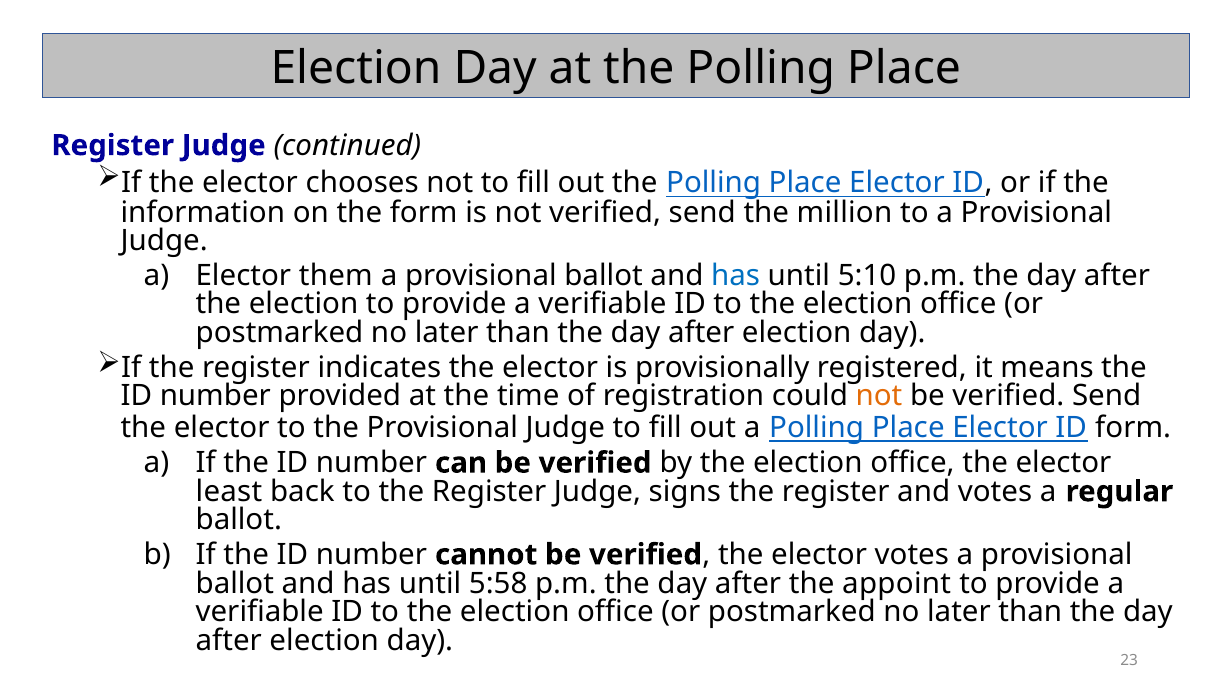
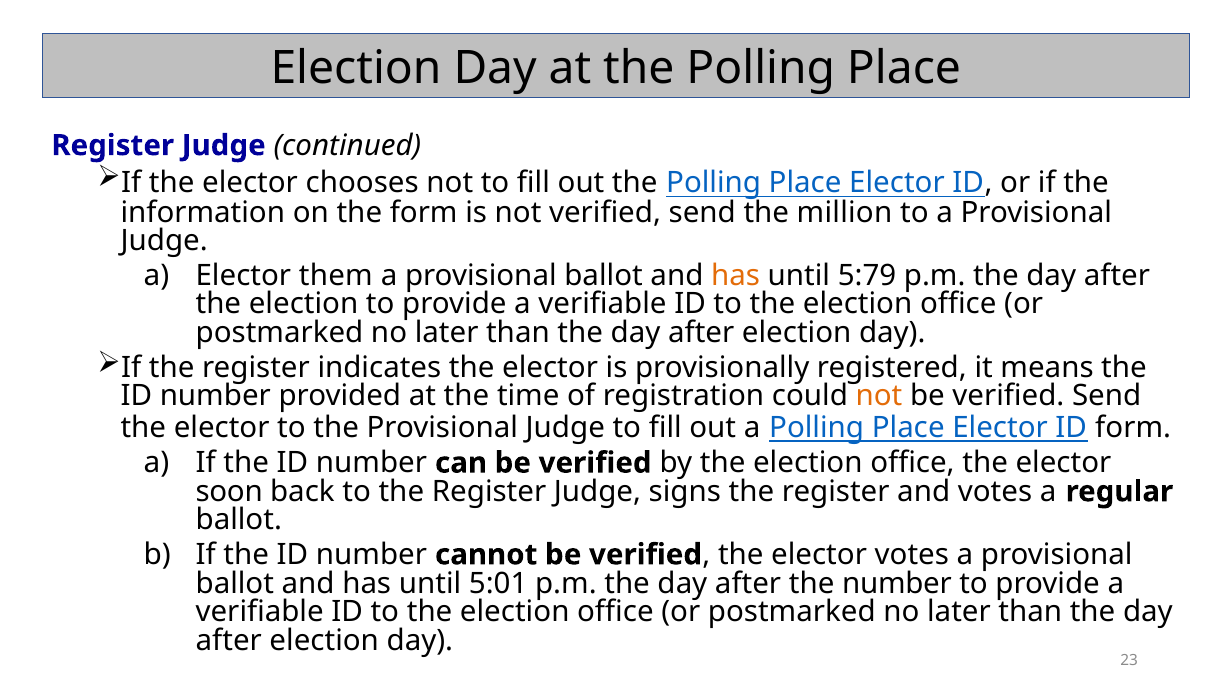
has colour: blue -> orange (736, 276)
5:10: 5:10 -> 5:79 (867, 276)
least: least -> soon (229, 492)
5:58: 5:58 -> 5:01 (498, 583)
the appoint: appoint -> number (897, 583)
